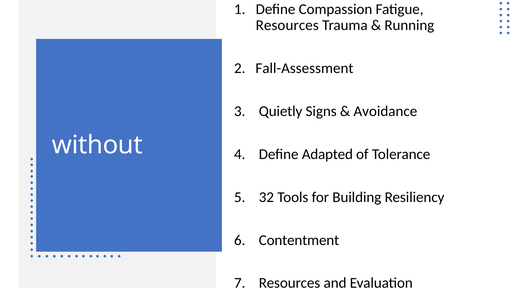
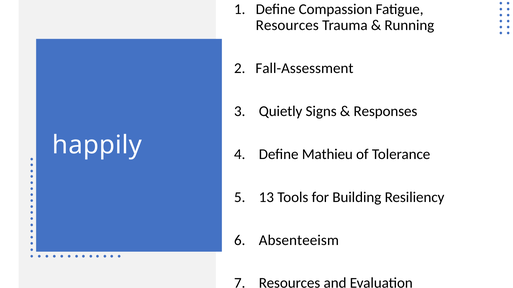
Avoidance: Avoidance -> Responses (385, 111)
without: without -> happily (97, 145)
Adapted: Adapted -> Mathieu (327, 155)
32: 32 -> 13 (266, 198)
Contentment: Contentment -> Absenteeism (299, 241)
